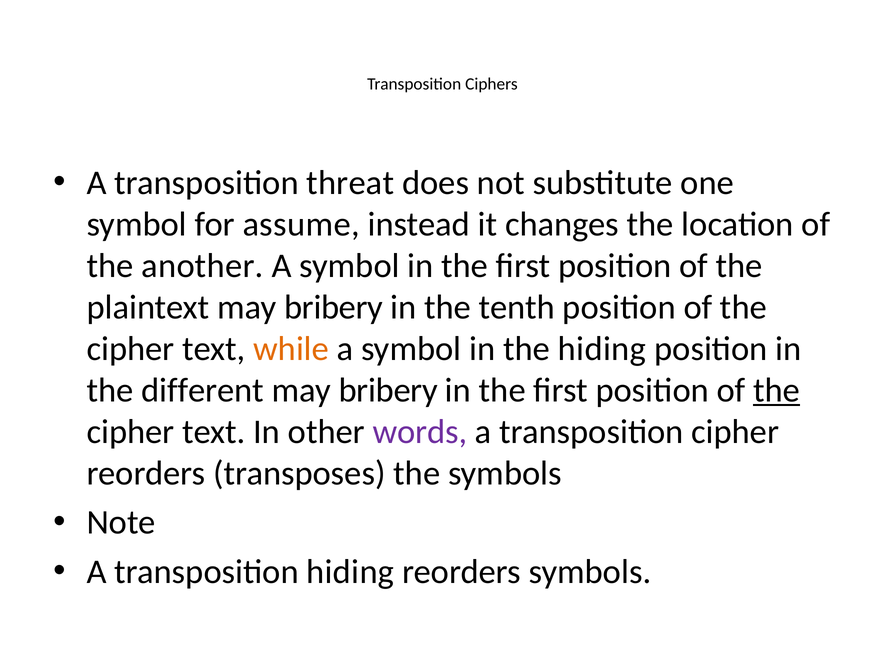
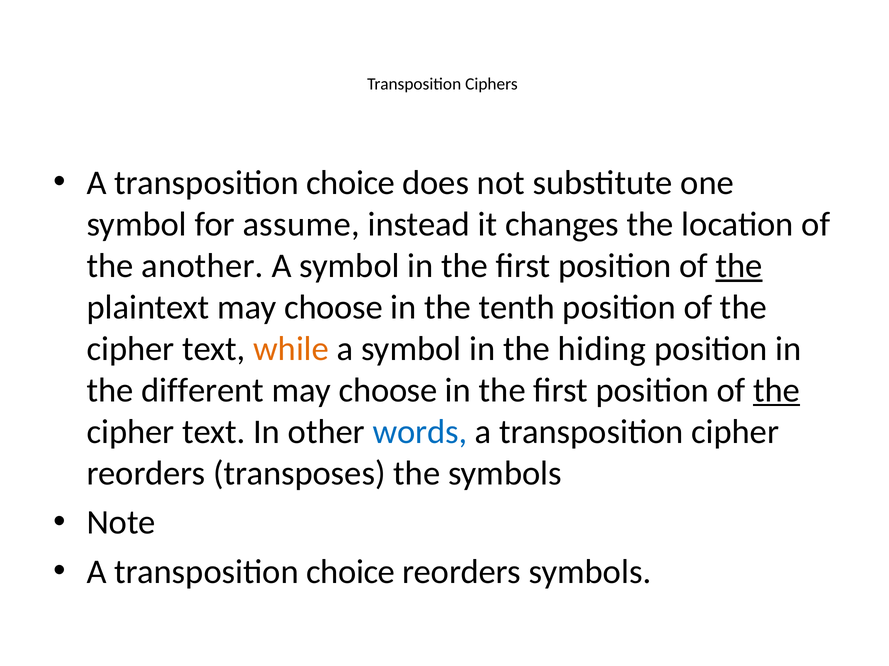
threat: threat -> choice (351, 183)
the underline: none -> present (739, 266)
plaintext may bribery: bribery -> choose (334, 308)
bribery: bribery -> choose (388, 391)
words colour: purple -> blue (420, 432)
hiding: hiding -> choice (351, 573)
